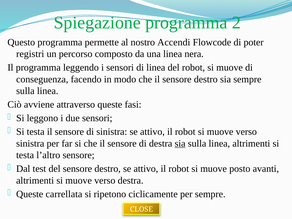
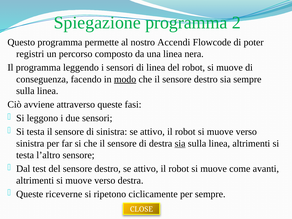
modo underline: none -> present (125, 79)
posto: posto -> come (240, 169)
carrellata: carrellata -> riceverne (64, 194)
